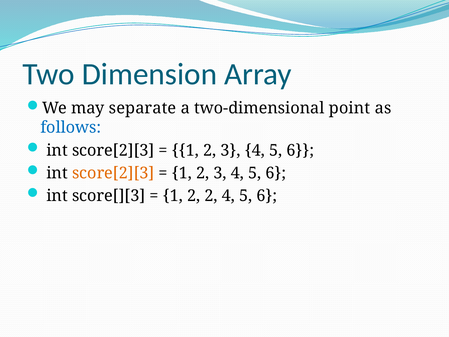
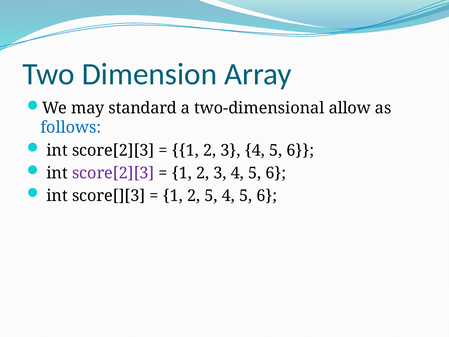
separate: separate -> standard (143, 108)
point: point -> allow (350, 108)
score[2][3 colour: orange -> purple (113, 173)
2 2: 2 -> 5 (211, 196)
